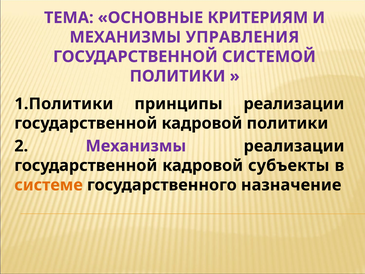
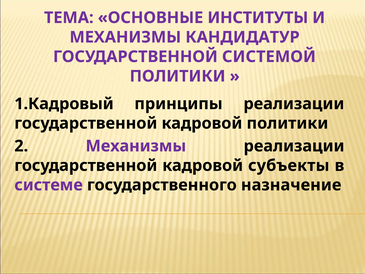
КРИТЕРИЯМ: КРИТЕРИЯМ -> ИНСТИТУТЫ (258, 18)
УПРАВЛЕНИЯ: УПРАВЛЕНИЯ -> КАНДИДАТУР (243, 37)
1.Политики: 1.Политики -> 1.Кадровый (64, 104)
системе colour: orange -> purple (49, 185)
